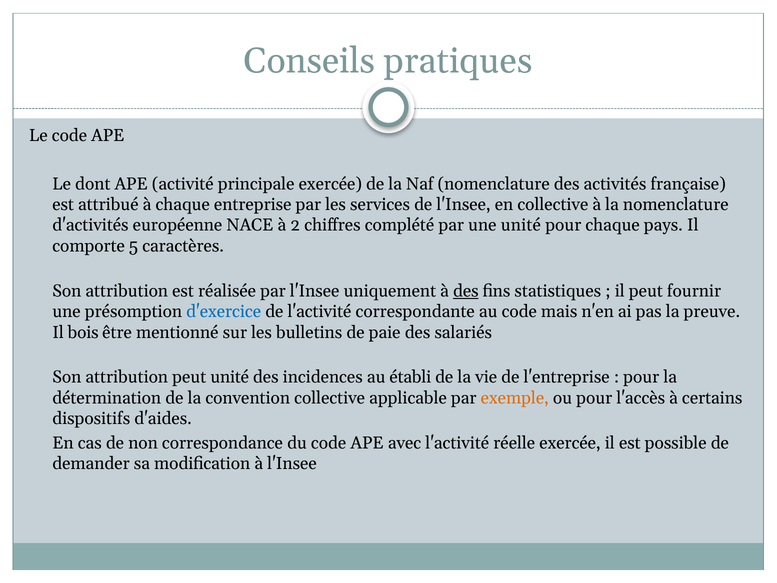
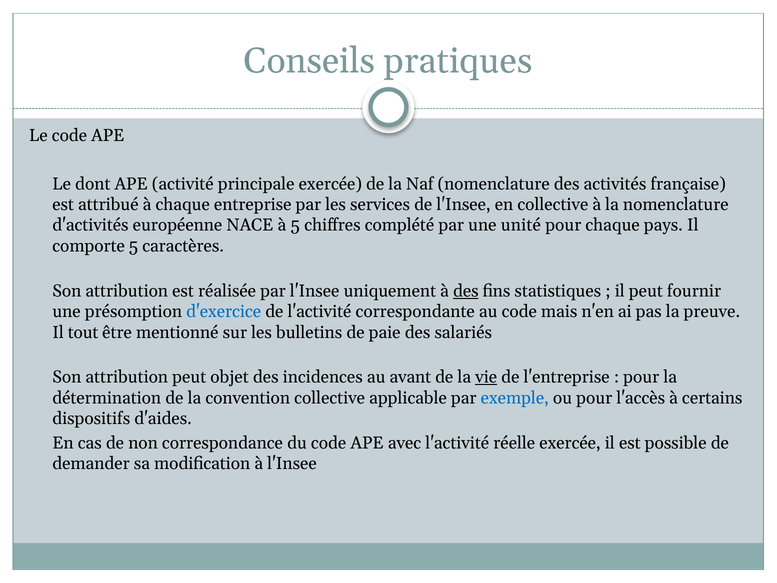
à 2: 2 -> 5 (295, 225)
bois: bois -> tout (83, 332)
peut unité: unité -> objet (230, 377)
établi: établi -> avant (410, 377)
vie underline: none -> present (486, 377)
exemple colour: orange -> blue (515, 398)
